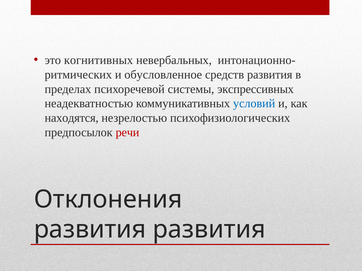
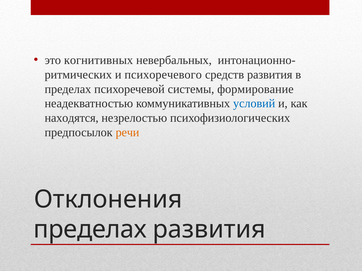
обусловленное: обусловленное -> психоречевого (163, 75)
экспрессивных: экспрессивных -> формирование (255, 89)
речи colour: red -> orange (127, 133)
развития: развития -> пределах (90, 230)
